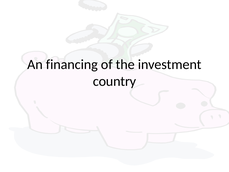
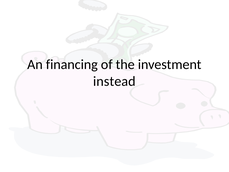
country: country -> instead (114, 81)
